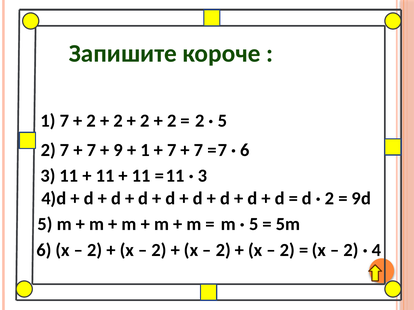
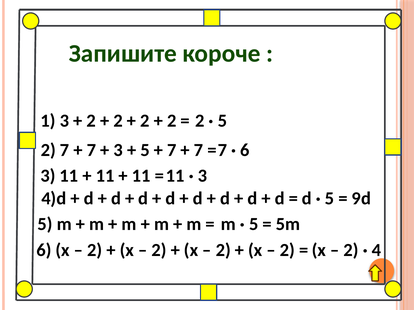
1 7: 7 -> 3 (64, 121)
9: 9 -> 3 (118, 150)
1: 1 -> 5 (145, 150)
2: 2 -> 5 (330, 199)
